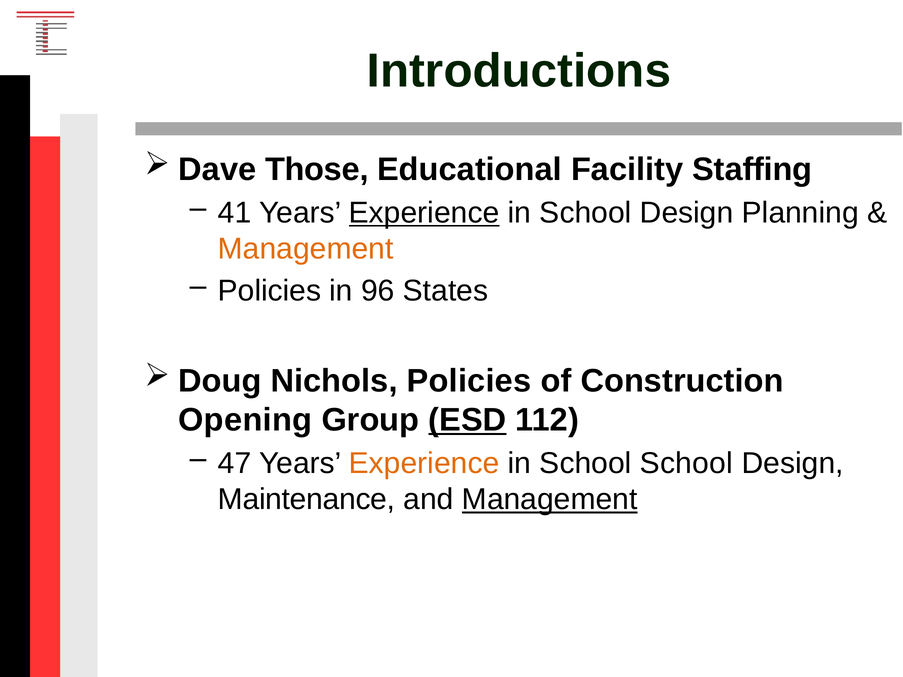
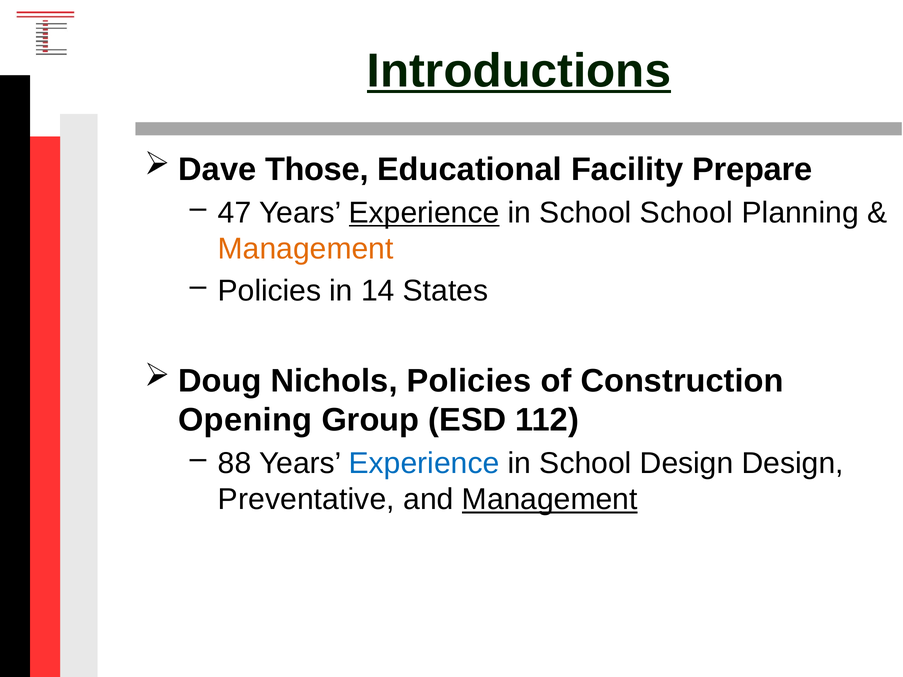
Introductions underline: none -> present (519, 71)
Staffing: Staffing -> Prepare (752, 169)
41: 41 -> 47 (235, 213)
in School Design: Design -> School (687, 213)
96: 96 -> 14 (378, 291)
ESD underline: present -> none (467, 420)
47: 47 -> 88 (235, 463)
Experience colour: orange -> blue (424, 463)
School School: School -> Design (687, 463)
Maintenance: Maintenance -> Preventative (306, 500)
